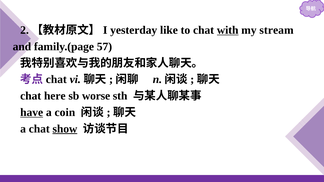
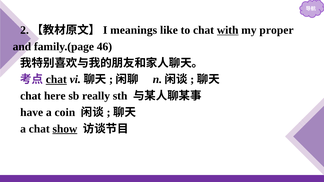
yesterday: yesterday -> meanings (134, 30)
stream: stream -> proper (277, 30)
57: 57 -> 46 (104, 47)
chat underline: none -> present (56, 80)
worse: worse -> really (96, 96)
have underline: present -> none (32, 112)
